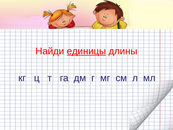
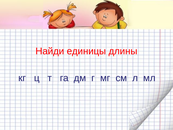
единицы underline: present -> none (86, 51)
